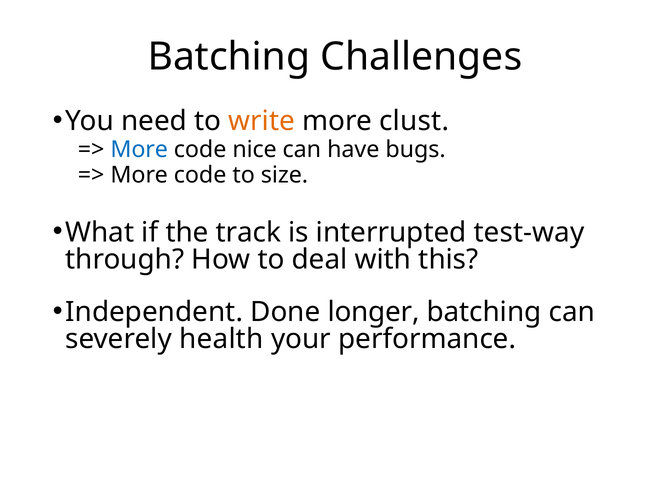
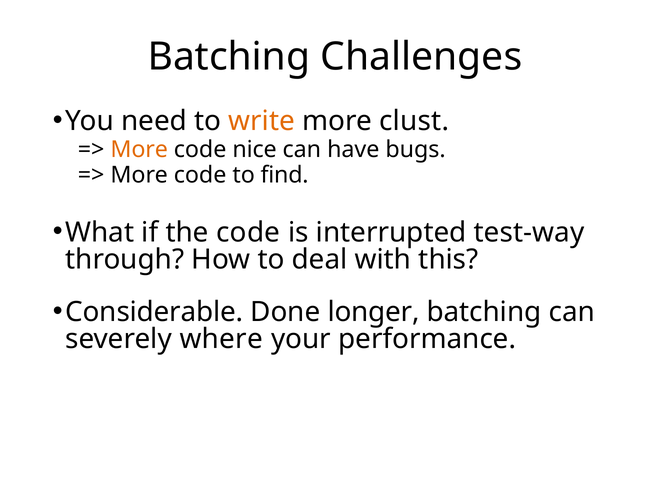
More colour: blue -> orange (139, 149)
size: size -> find (285, 175)
the track: track -> code (248, 232)
Independent: Independent -> Considerable (154, 312)
health: health -> where (221, 339)
